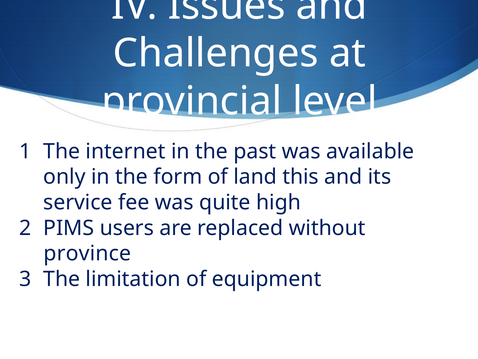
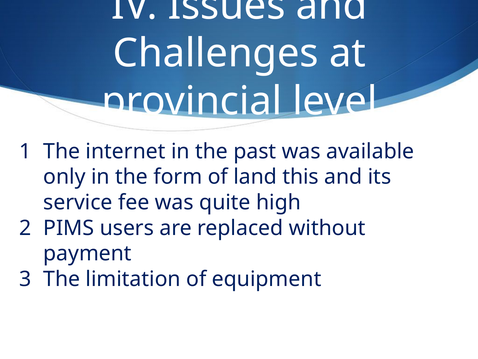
province: province -> payment (87, 253)
